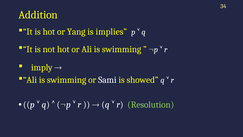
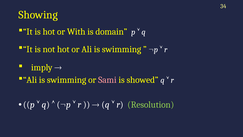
Addition: Addition -> Showing (38, 15)
Yang: Yang -> With (76, 32)
implies: implies -> domain (111, 32)
Sami colour: white -> pink (107, 80)
